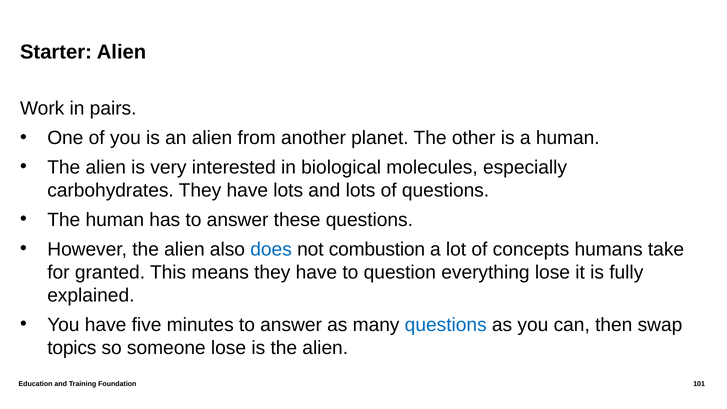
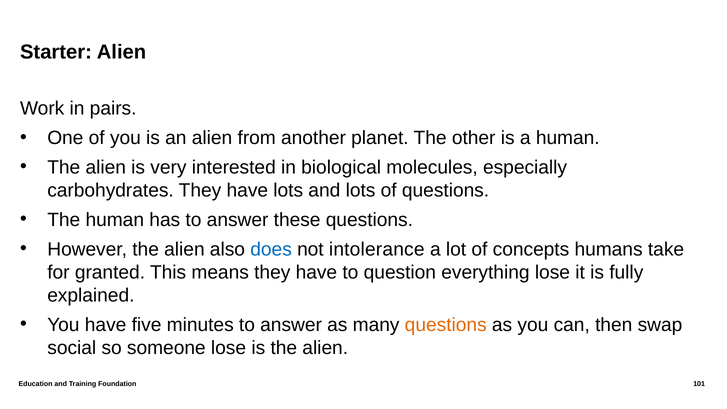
combustion: combustion -> intolerance (377, 249)
questions colour: blue -> orange (446, 325)
topics: topics -> social (72, 348)
